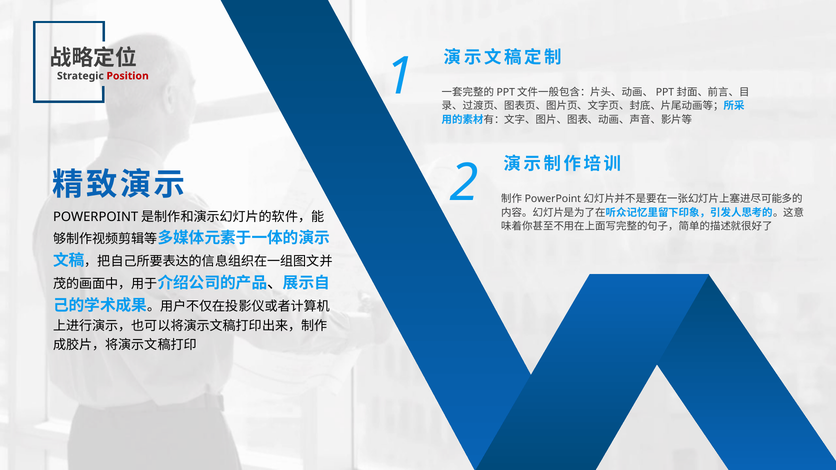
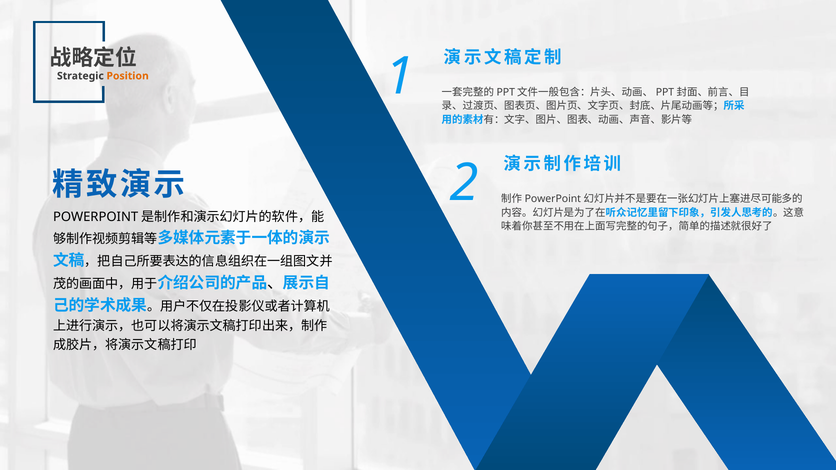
Position colour: red -> orange (128, 76)
